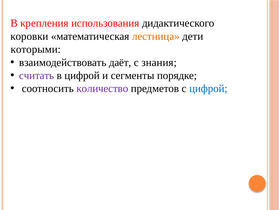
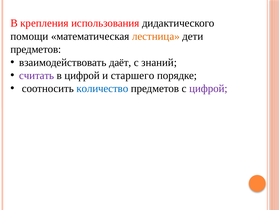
коровки: коровки -> помощи (29, 36)
которыми: которыми -> предметов (36, 49)
знания: знания -> знаний (159, 62)
сегменты: сегменты -> старшего (133, 75)
количество colour: purple -> blue (102, 88)
цифрой colour: blue -> purple (208, 88)
